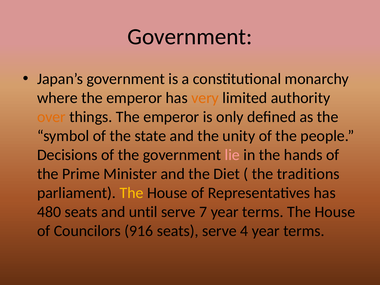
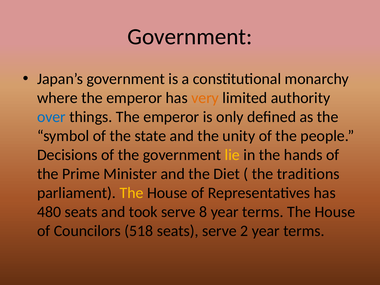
over colour: orange -> blue (51, 117)
lie colour: pink -> yellow (232, 155)
until: until -> took (143, 212)
7: 7 -> 8 (203, 212)
916: 916 -> 518 (139, 231)
4: 4 -> 2 (244, 231)
